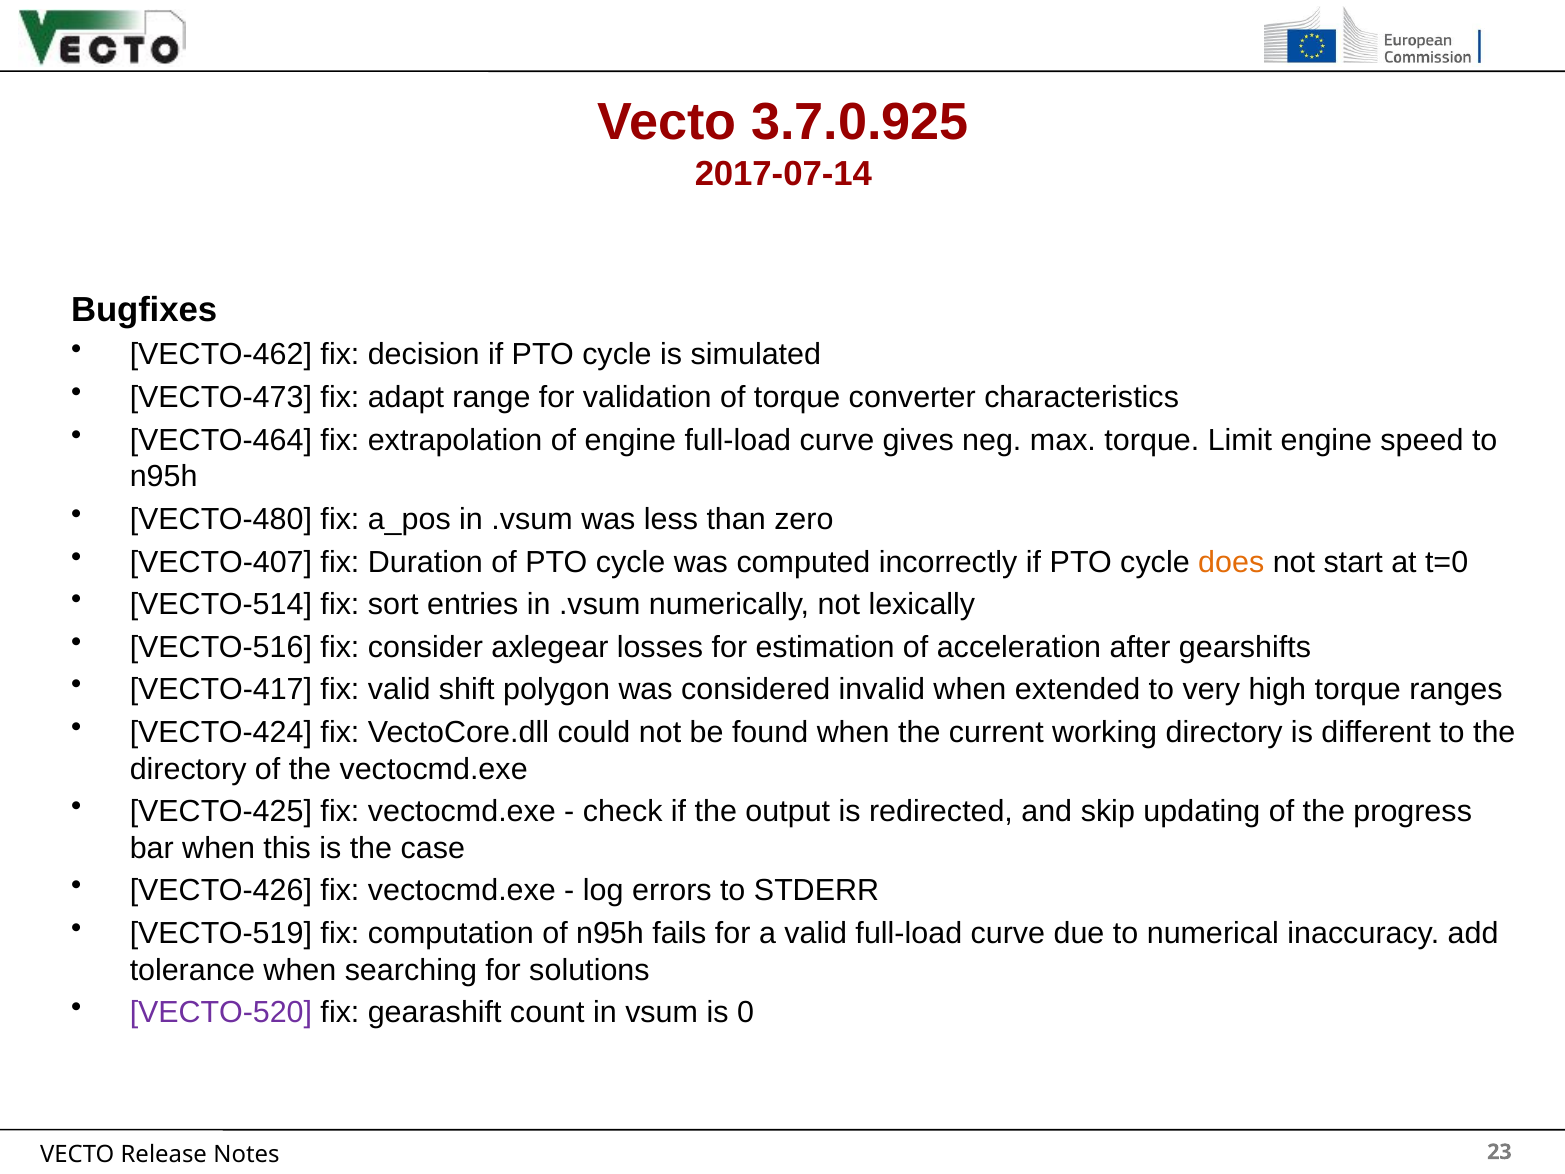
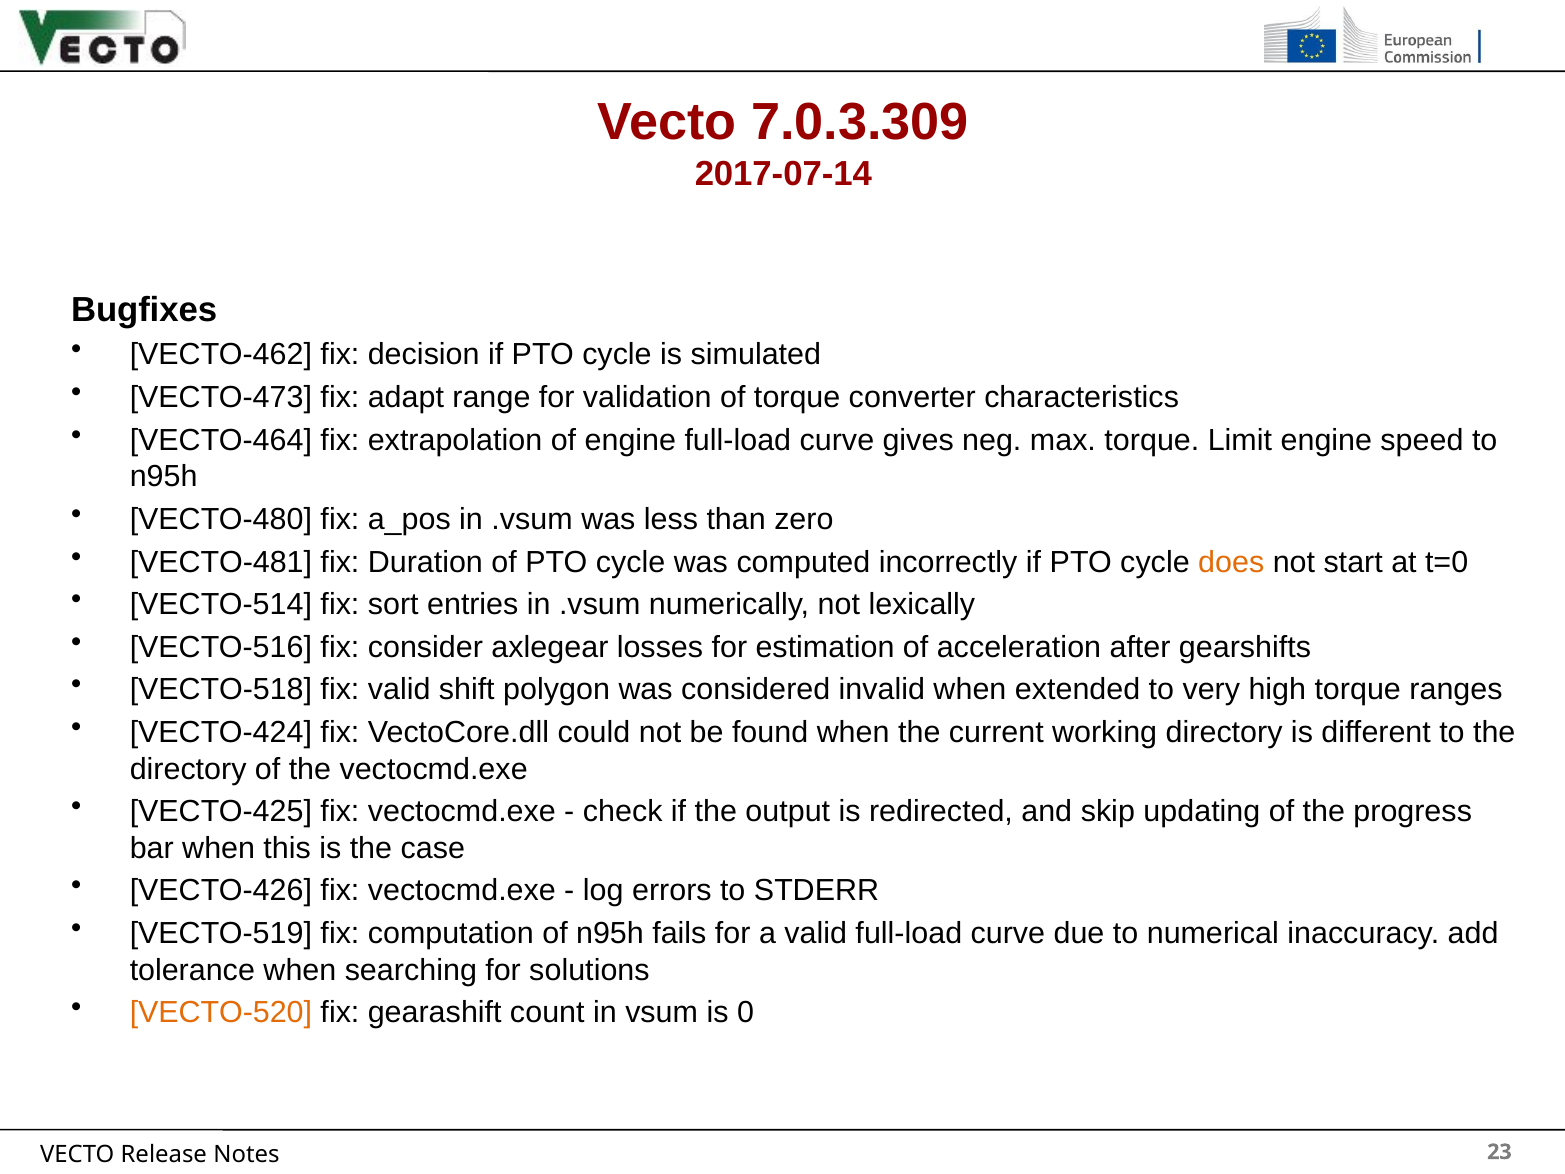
3.7.0.925: 3.7.0.925 -> 7.0.3.309 (860, 123)
VECTO-407: VECTO-407 -> VECTO-481 (221, 562)
VECTO-417: VECTO-417 -> VECTO-518 (221, 690)
VECTO-520 colour: purple -> orange (221, 1013)
